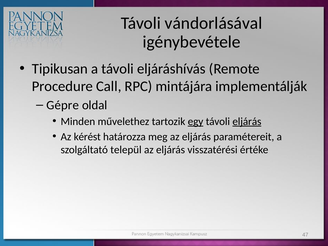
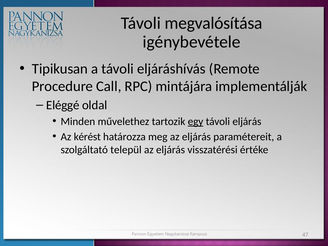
vándorlásával: vándorlásával -> megvalósítása (214, 23)
Gépre: Gépre -> Eléggé (63, 105)
eljárás underline: present -> none (247, 121)
